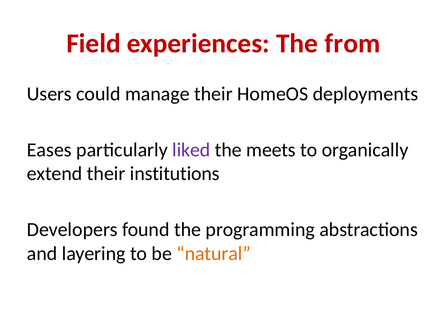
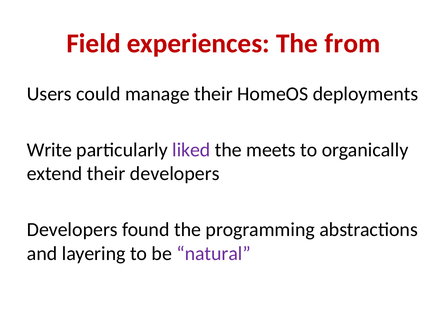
Eases: Eases -> Write (49, 150)
their institutions: institutions -> developers (175, 174)
natural colour: orange -> purple (214, 253)
